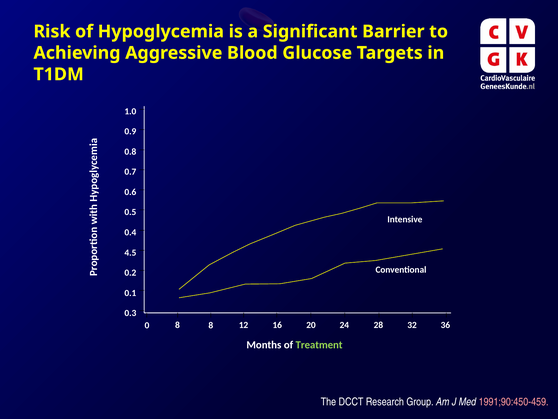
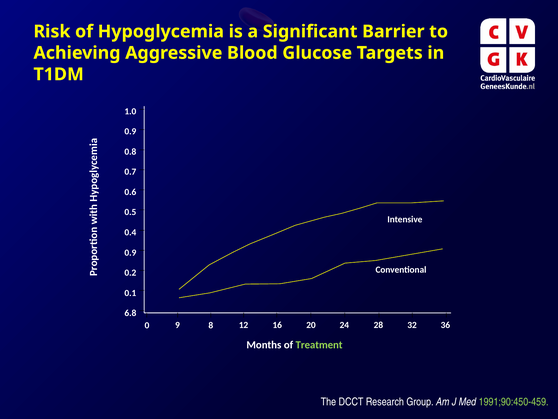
4.5: 4.5 -> 0.9 (130, 252)
0.3: 0.3 -> 6.8 (130, 313)
0 8: 8 -> 9 (178, 325)
1991;90:450-459 colour: pink -> light green (514, 402)
